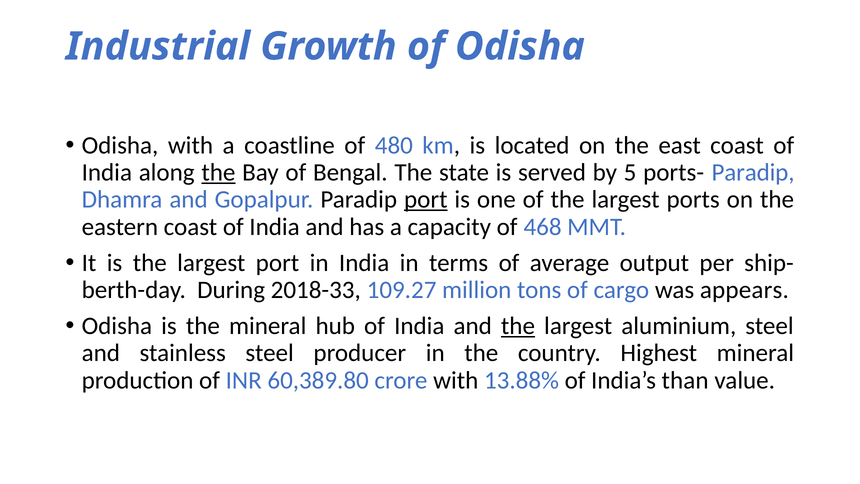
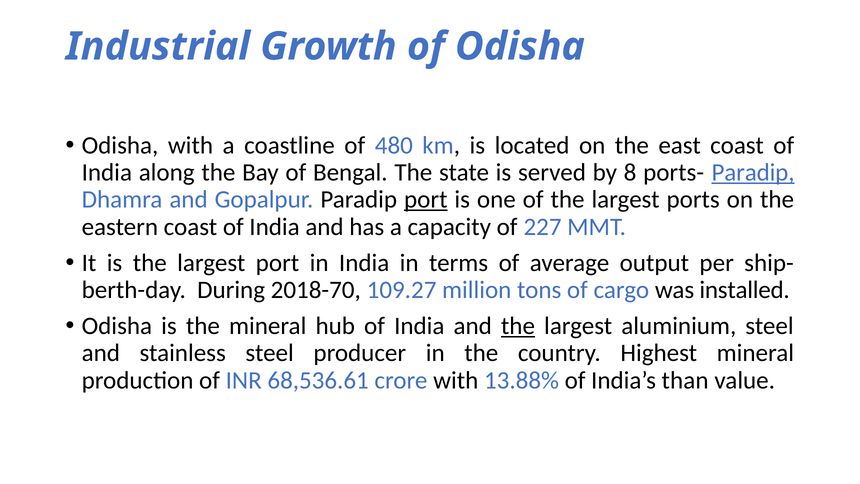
the underline: present -> none (218, 172)
5: 5 -> 8 (630, 172)
Paradip underline: none -> present (753, 172)
468: 468 -> 227 (543, 227)
2018-33: 2018-33 -> 2018-70 (316, 290)
appears: appears -> installed (745, 290)
60,389.80: 60,389.80 -> 68,536.61 (318, 380)
